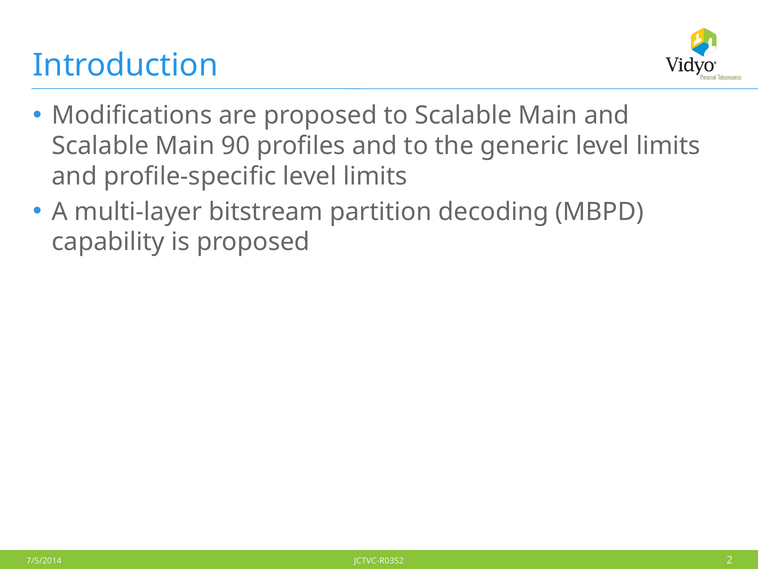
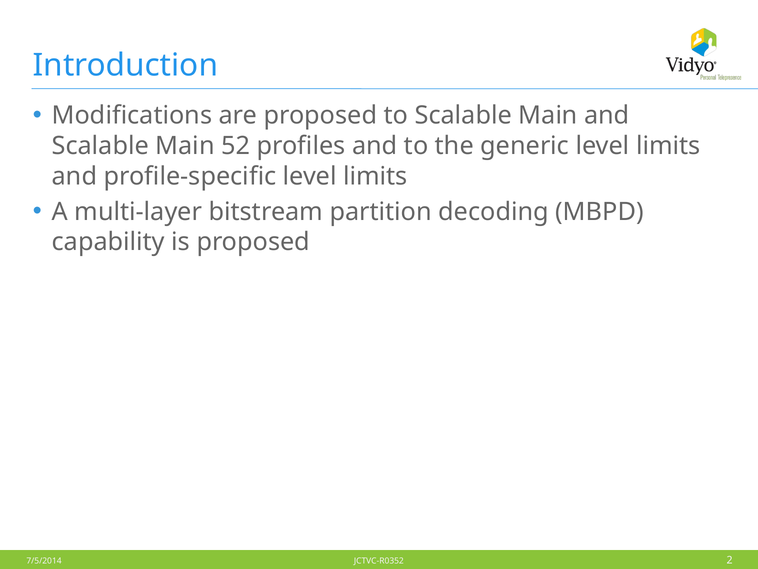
90: 90 -> 52 (236, 146)
